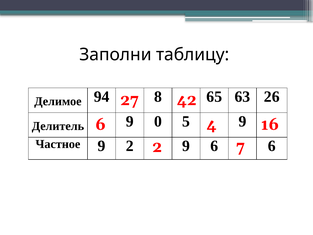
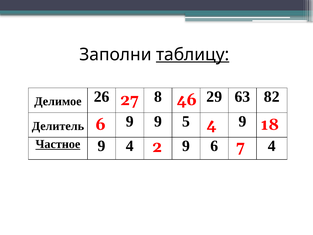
таблицу underline: none -> present (193, 54)
42: 42 -> 46 (187, 100)
94: 94 -> 26 (102, 97)
65: 65 -> 29 (214, 97)
26: 26 -> 82 (272, 97)
16: 16 -> 18 (270, 124)
9 0: 0 -> 9 (158, 121)
Частное underline: none -> present (58, 144)
9 2: 2 -> 4 (130, 146)
9 6 6: 6 -> 4 (272, 146)
